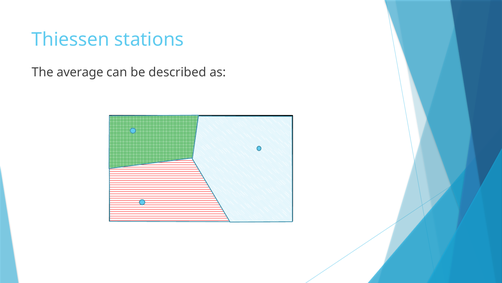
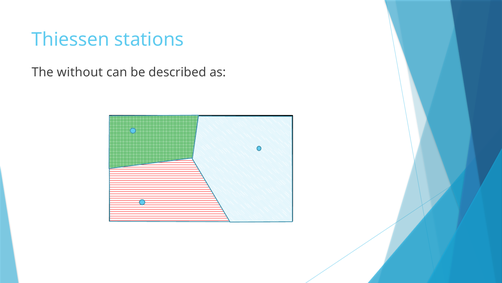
average: average -> without (80, 72)
